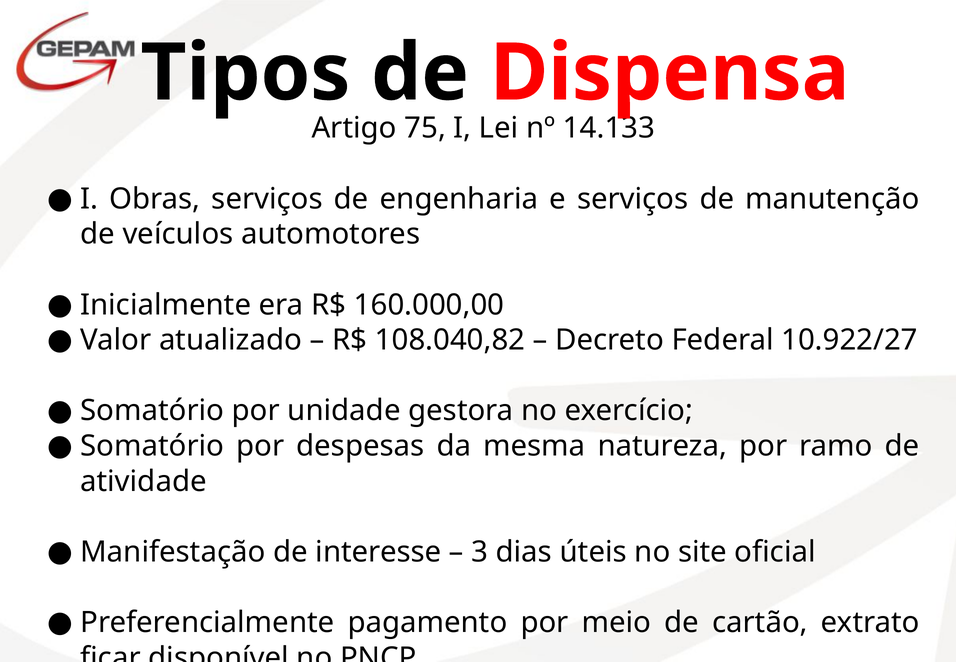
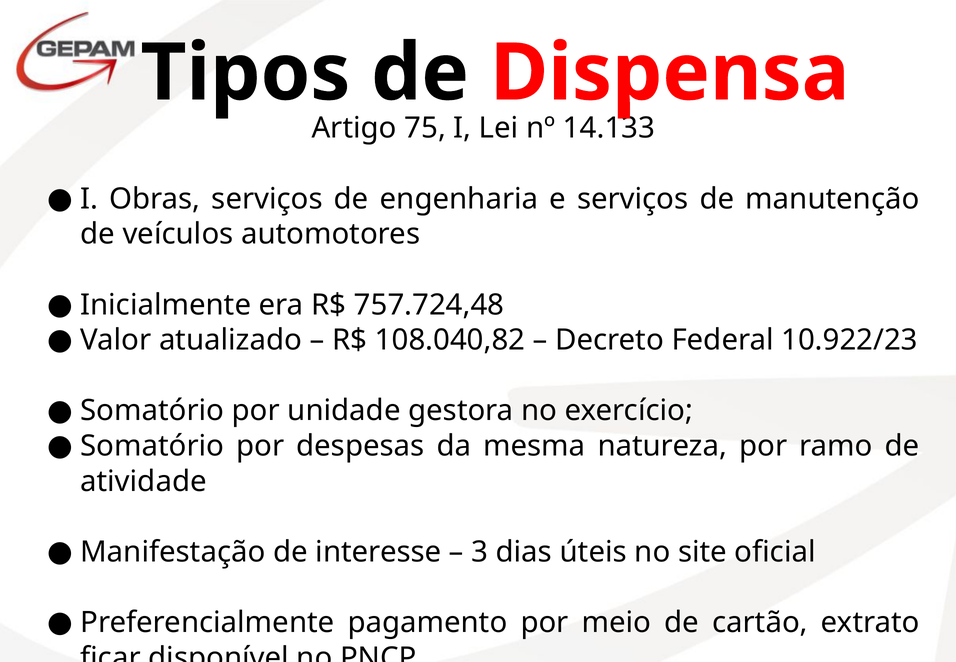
160.000,00: 160.000,00 -> 757.724,48 (429, 305)
10.922/27: 10.922/27 -> 10.922/23 (850, 340)
